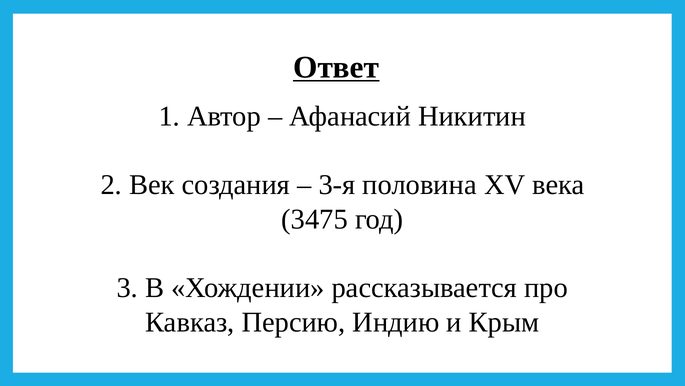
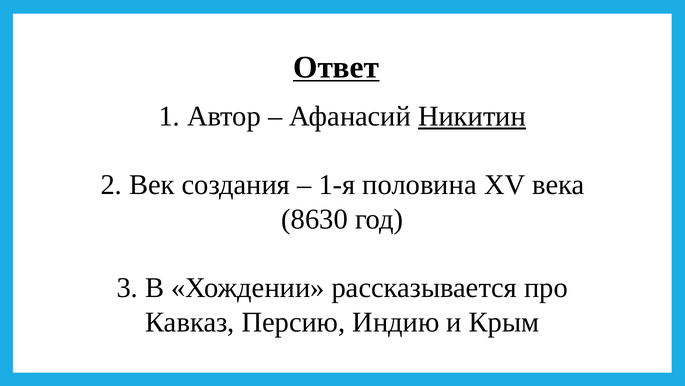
Никитин underline: none -> present (472, 116)
3-я: 3-я -> 1-я (337, 185)
3475: 3475 -> 8630 (315, 219)
